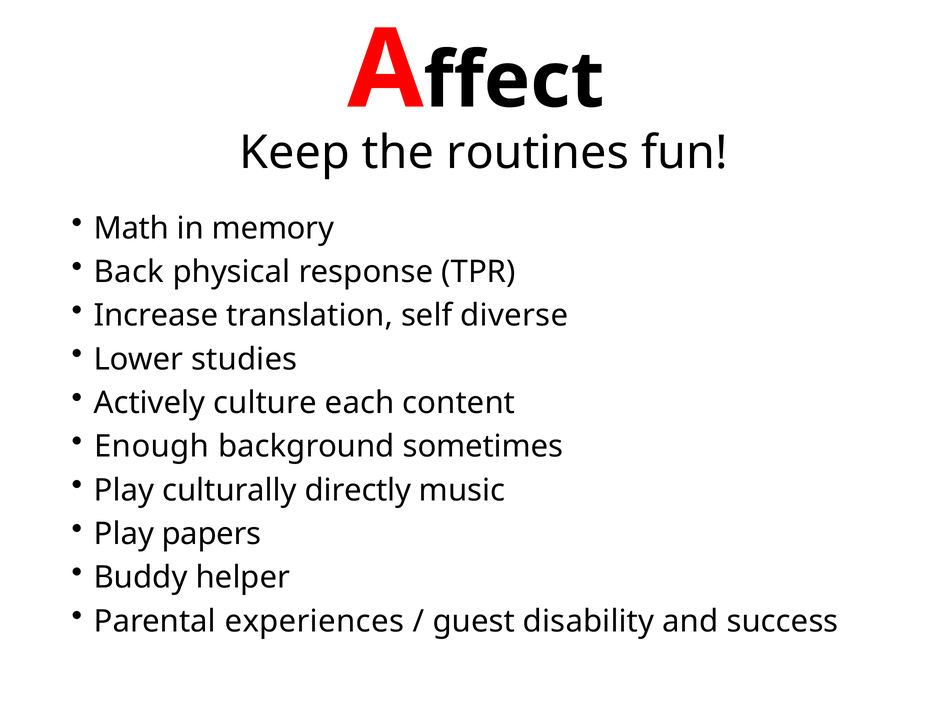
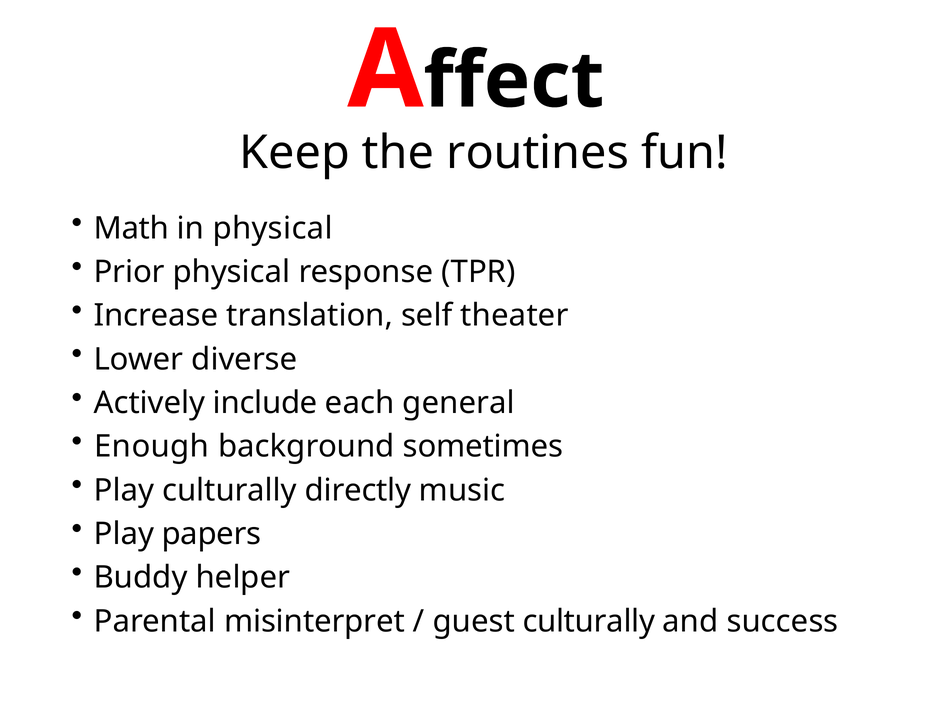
in memory: memory -> physical (273, 228)
Back: Back -> Prior (129, 272)
diverse: diverse -> theater (514, 316)
studies: studies -> diverse (244, 359)
culture: culture -> include (265, 403)
content: content -> general (459, 403)
experiences: experiences -> misinterpret (315, 621)
guest disability: disability -> culturally (589, 621)
